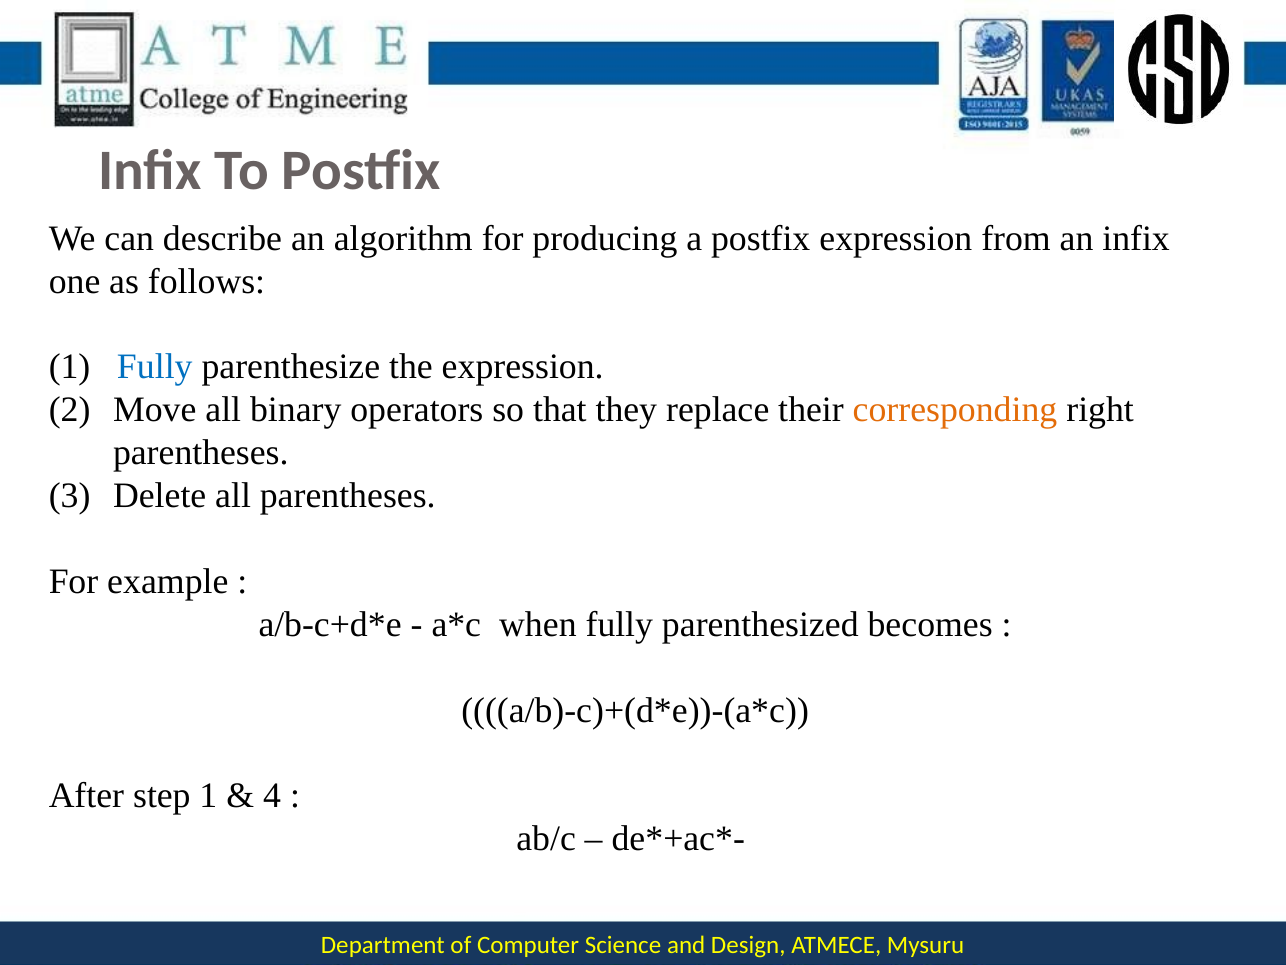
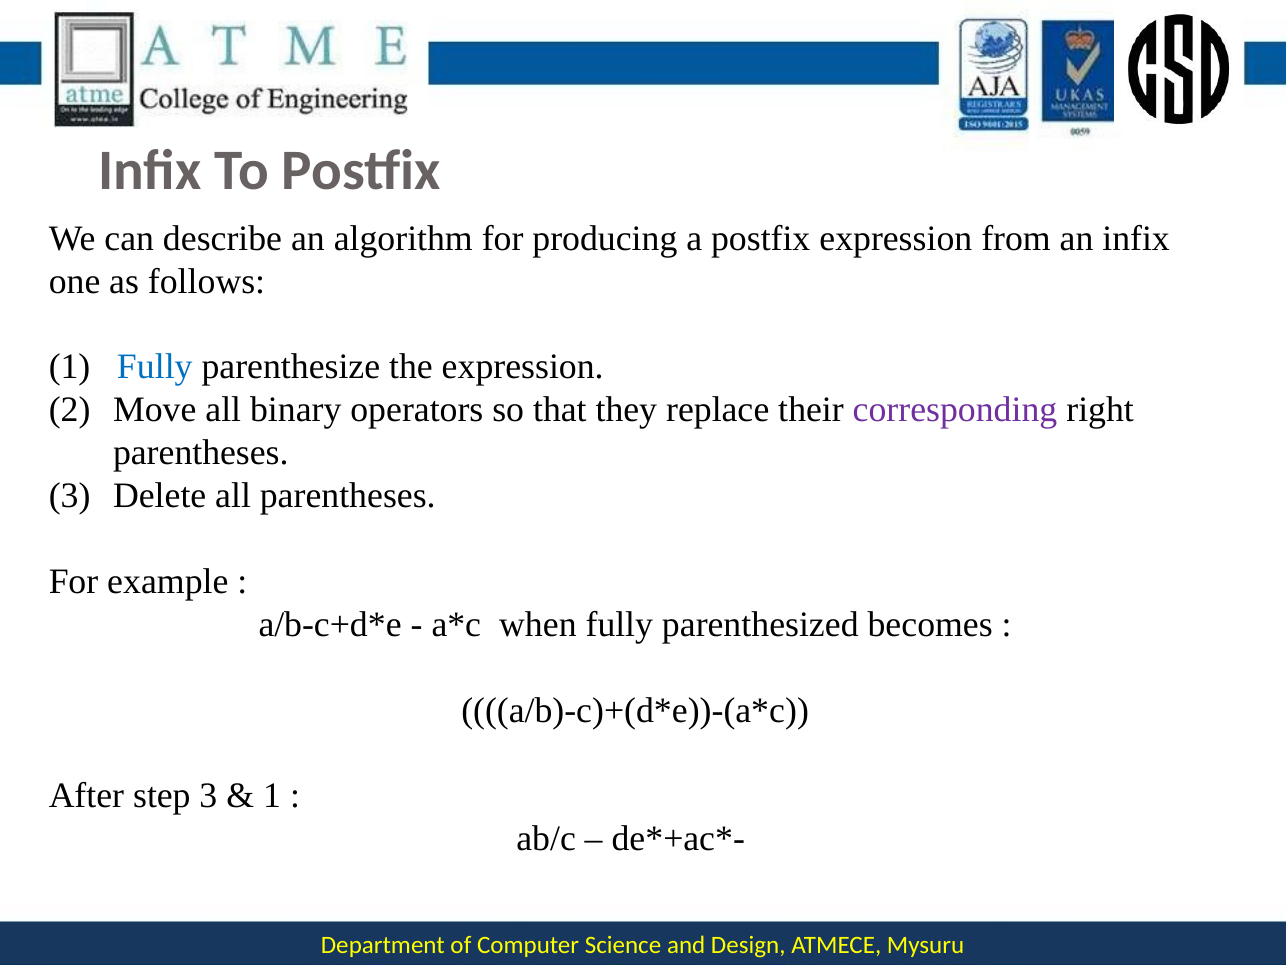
corresponding colour: orange -> purple (955, 410)
step 1: 1 -> 3 (208, 796)
4: 4 -> 1 (272, 796)
